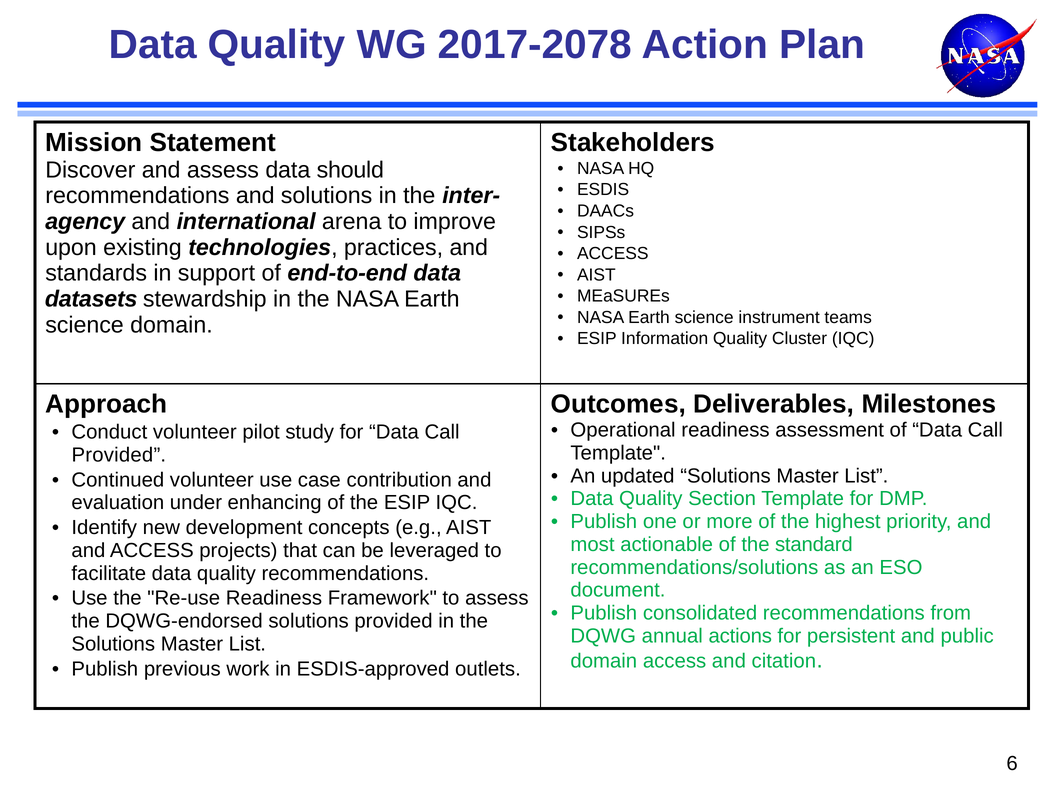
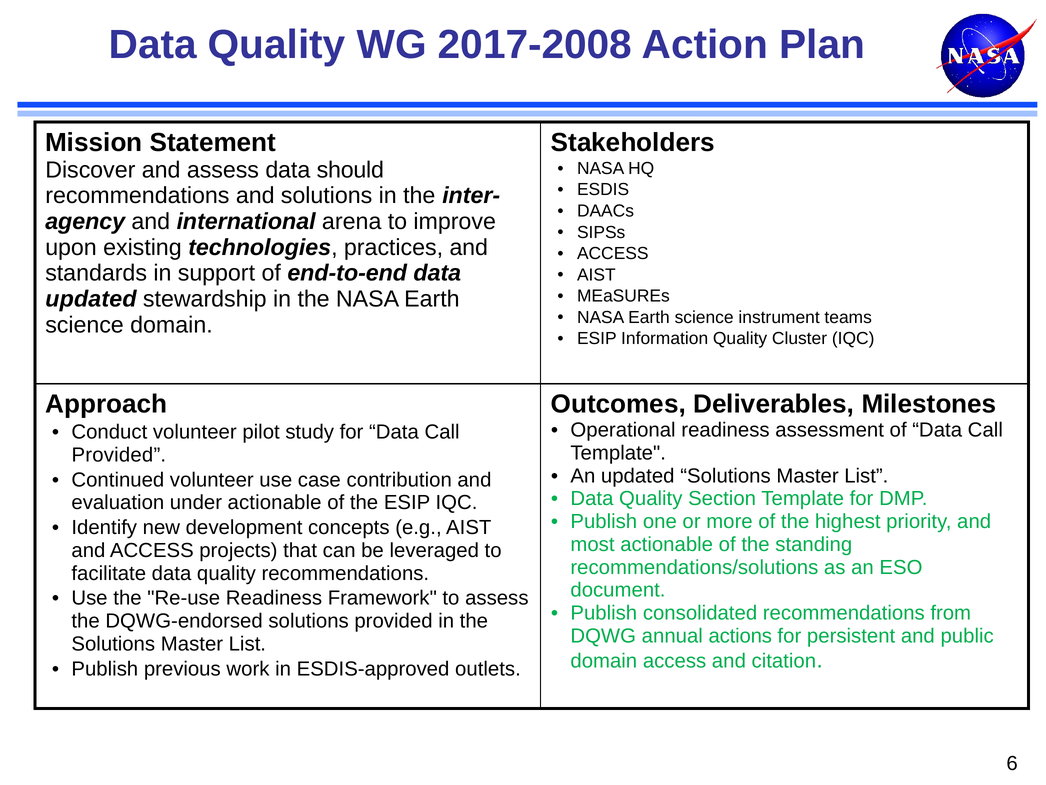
2017-2078: 2017-2078 -> 2017-2008 (535, 45)
datasets: datasets -> updated (91, 299)
under enhancing: enhancing -> actionable (275, 502)
standard: standard -> standing (814, 544)
